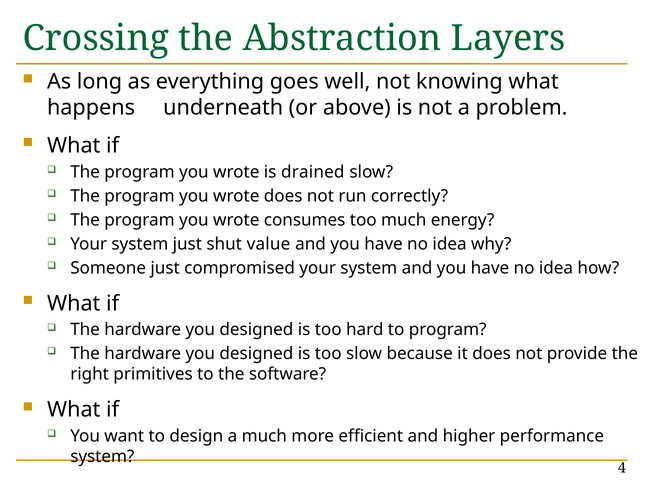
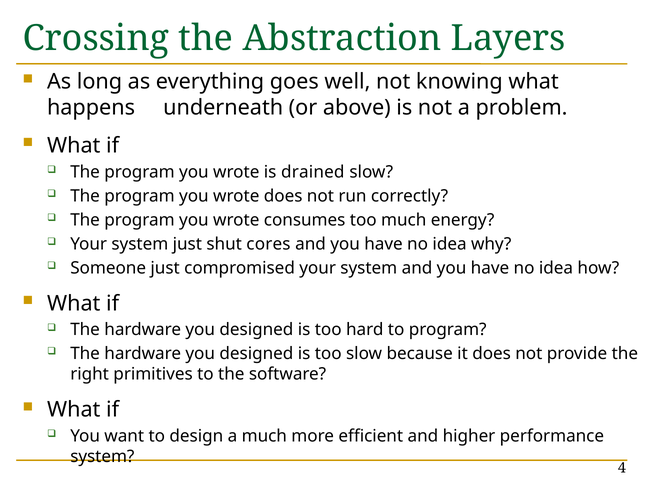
value: value -> cores (268, 244)
